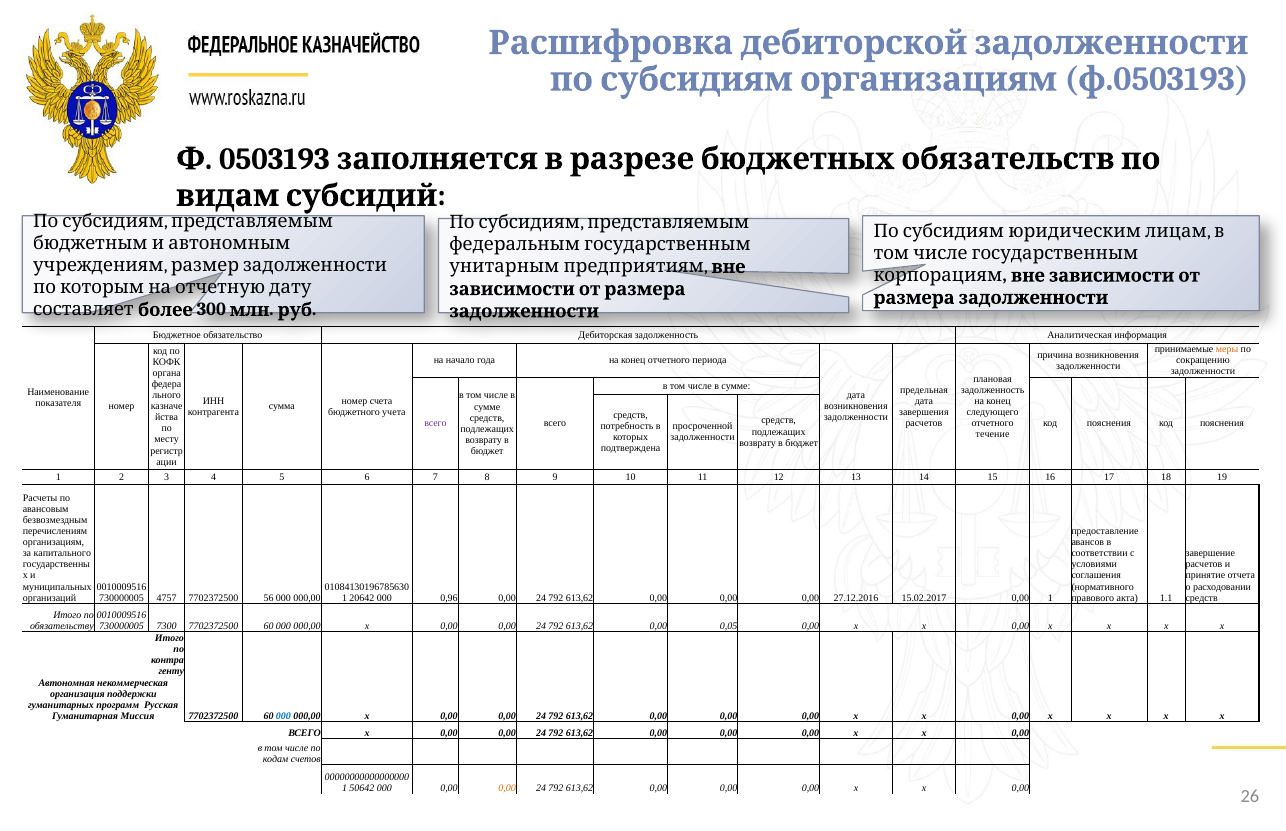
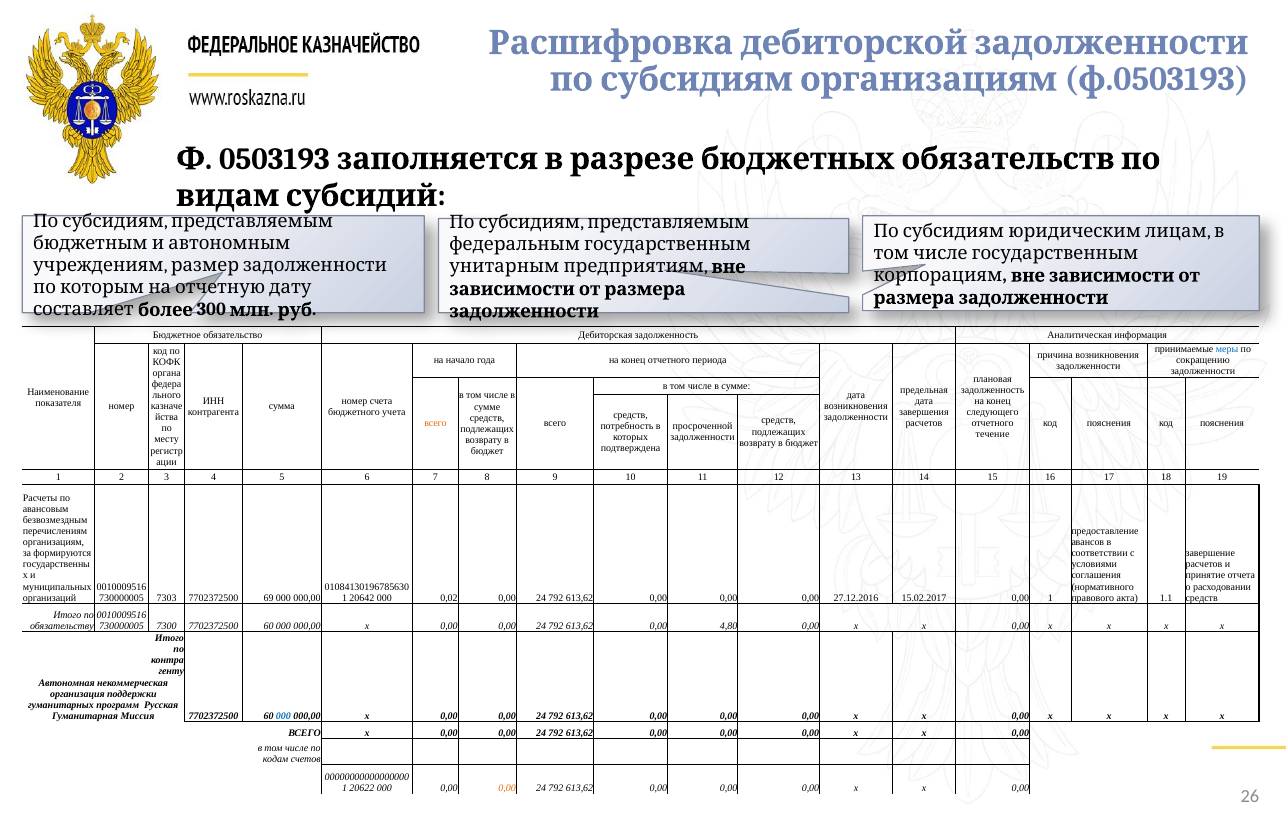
меры colour: orange -> blue (1227, 349)
всего colour: purple -> orange (435, 423)
капитального: капитального -> формируются (62, 553)
4757: 4757 -> 7303 (167, 597)
56: 56 -> 69 (269, 597)
0,96: 0,96 -> 0,02 (449, 597)
0,05: 0,05 -> 4,80 (729, 626)
50642: 50642 -> 20622 (362, 788)
